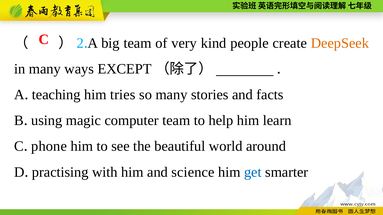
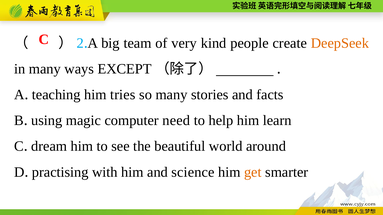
computer team: team -> need (176, 121)
phone: phone -> dream (49, 147)
get colour: blue -> orange (253, 172)
